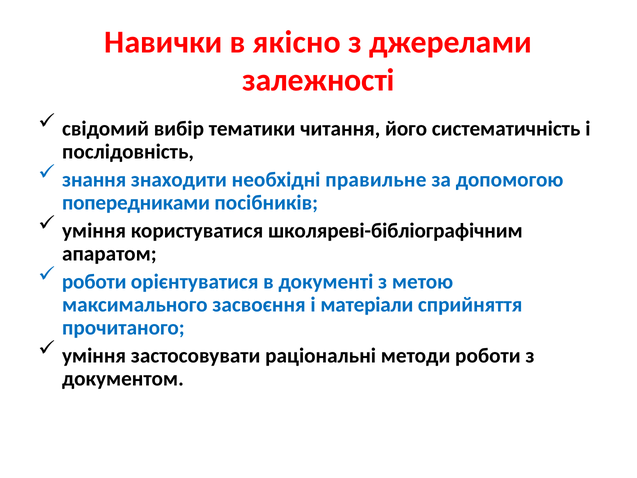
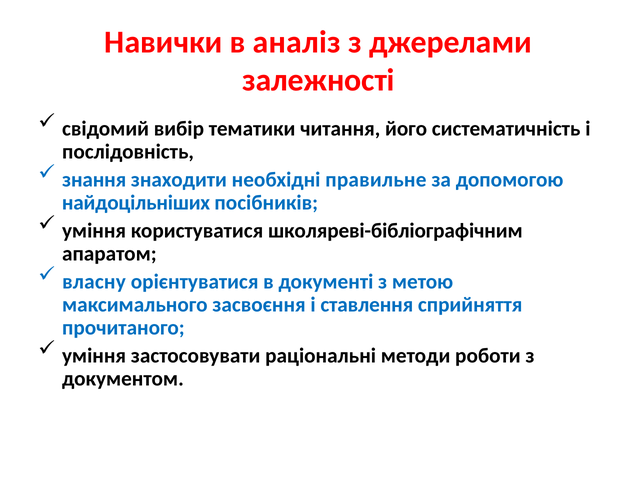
якісно: якісно -> аналіз (297, 42)
попередниками: попередниками -> найдоцільніших (136, 203)
роботи: роботи -> власну (94, 282)
матеріали: матеріали -> ставлення (367, 305)
